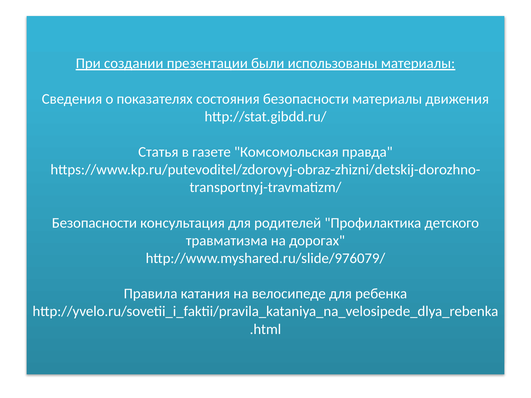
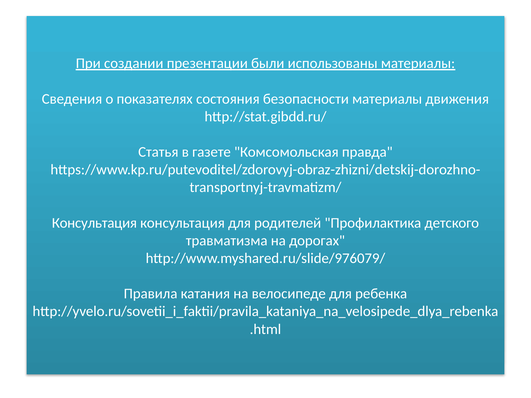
Безопасности: Безопасности -> Консультация (94, 223)
